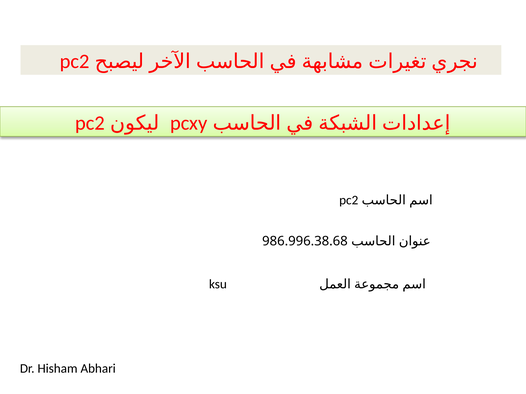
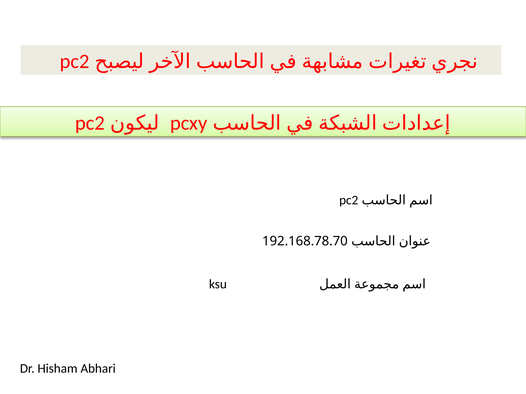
986.996.38.68: 986.996.38.68 -> 192.168.78.70 (305, 242)
